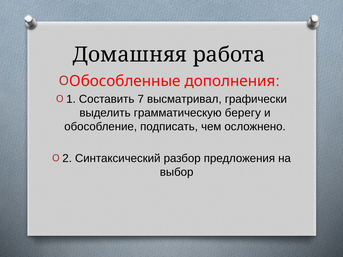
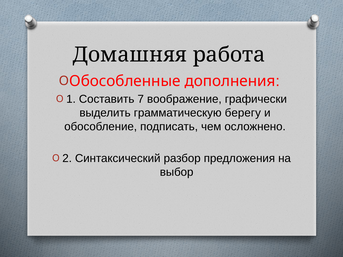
высматривал: высматривал -> воображение (184, 99)
